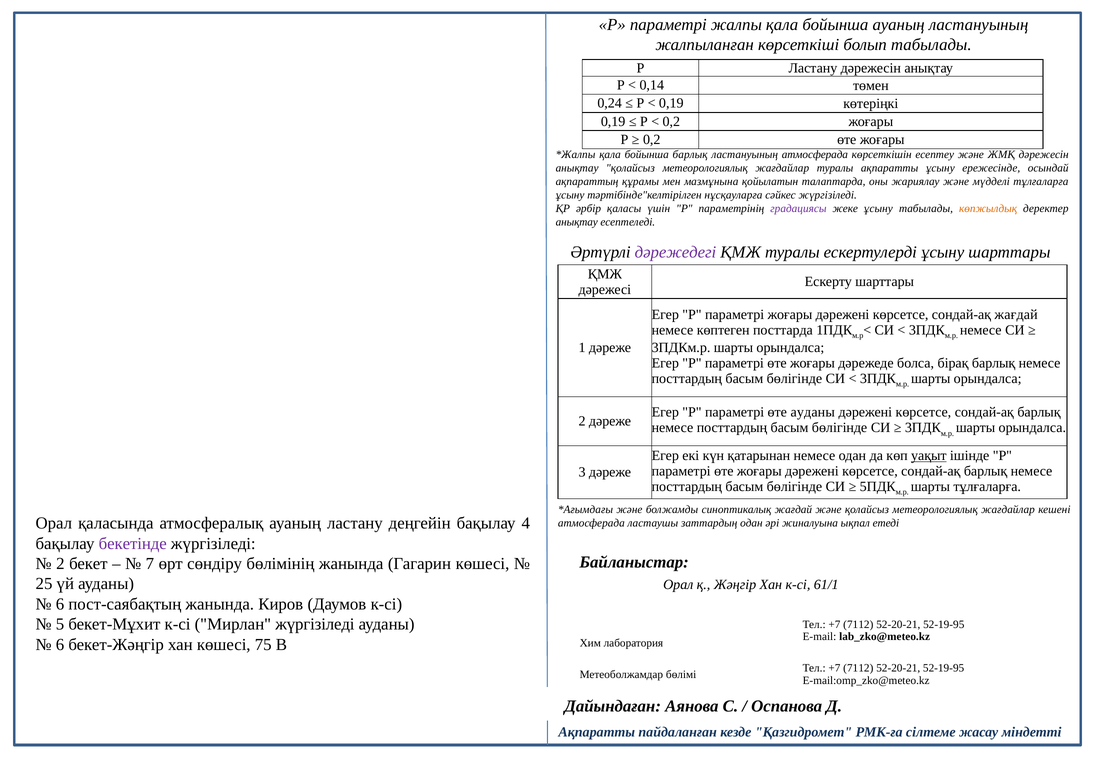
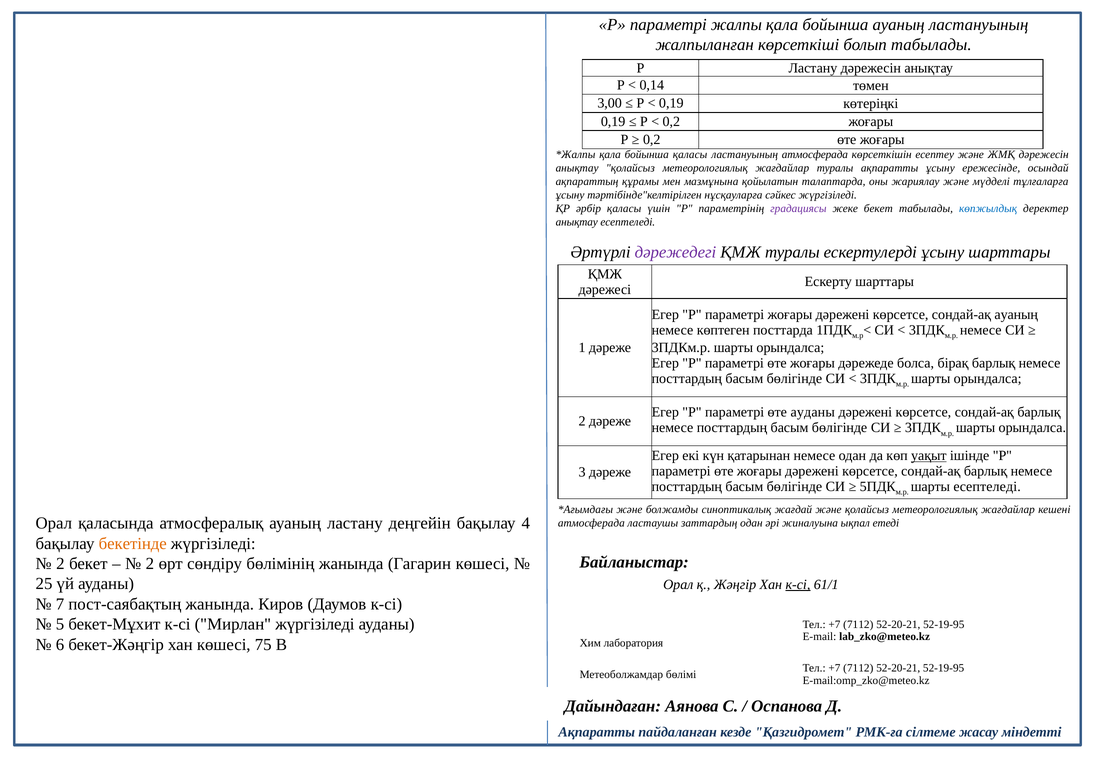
0,24: 0,24 -> 3,00 (610, 103)
бойынша барлық: барлық -> қаласы (690, 155)
жеке ұсыну: ұсыну -> бекет (878, 208)
көпжылдық colour: orange -> blue (988, 208)
сондай-ақ жағдай: жағдай -> ауаның (1016, 314)
шарты тұлғаларға: тұлғаларға -> есептеледі (987, 487)
бекетінде colour: purple -> orange (133, 544)
7: 7 -> 2 (150, 564)
к-сі underline: none -> present (798, 584)
6: 6 -> 7 (60, 604)
